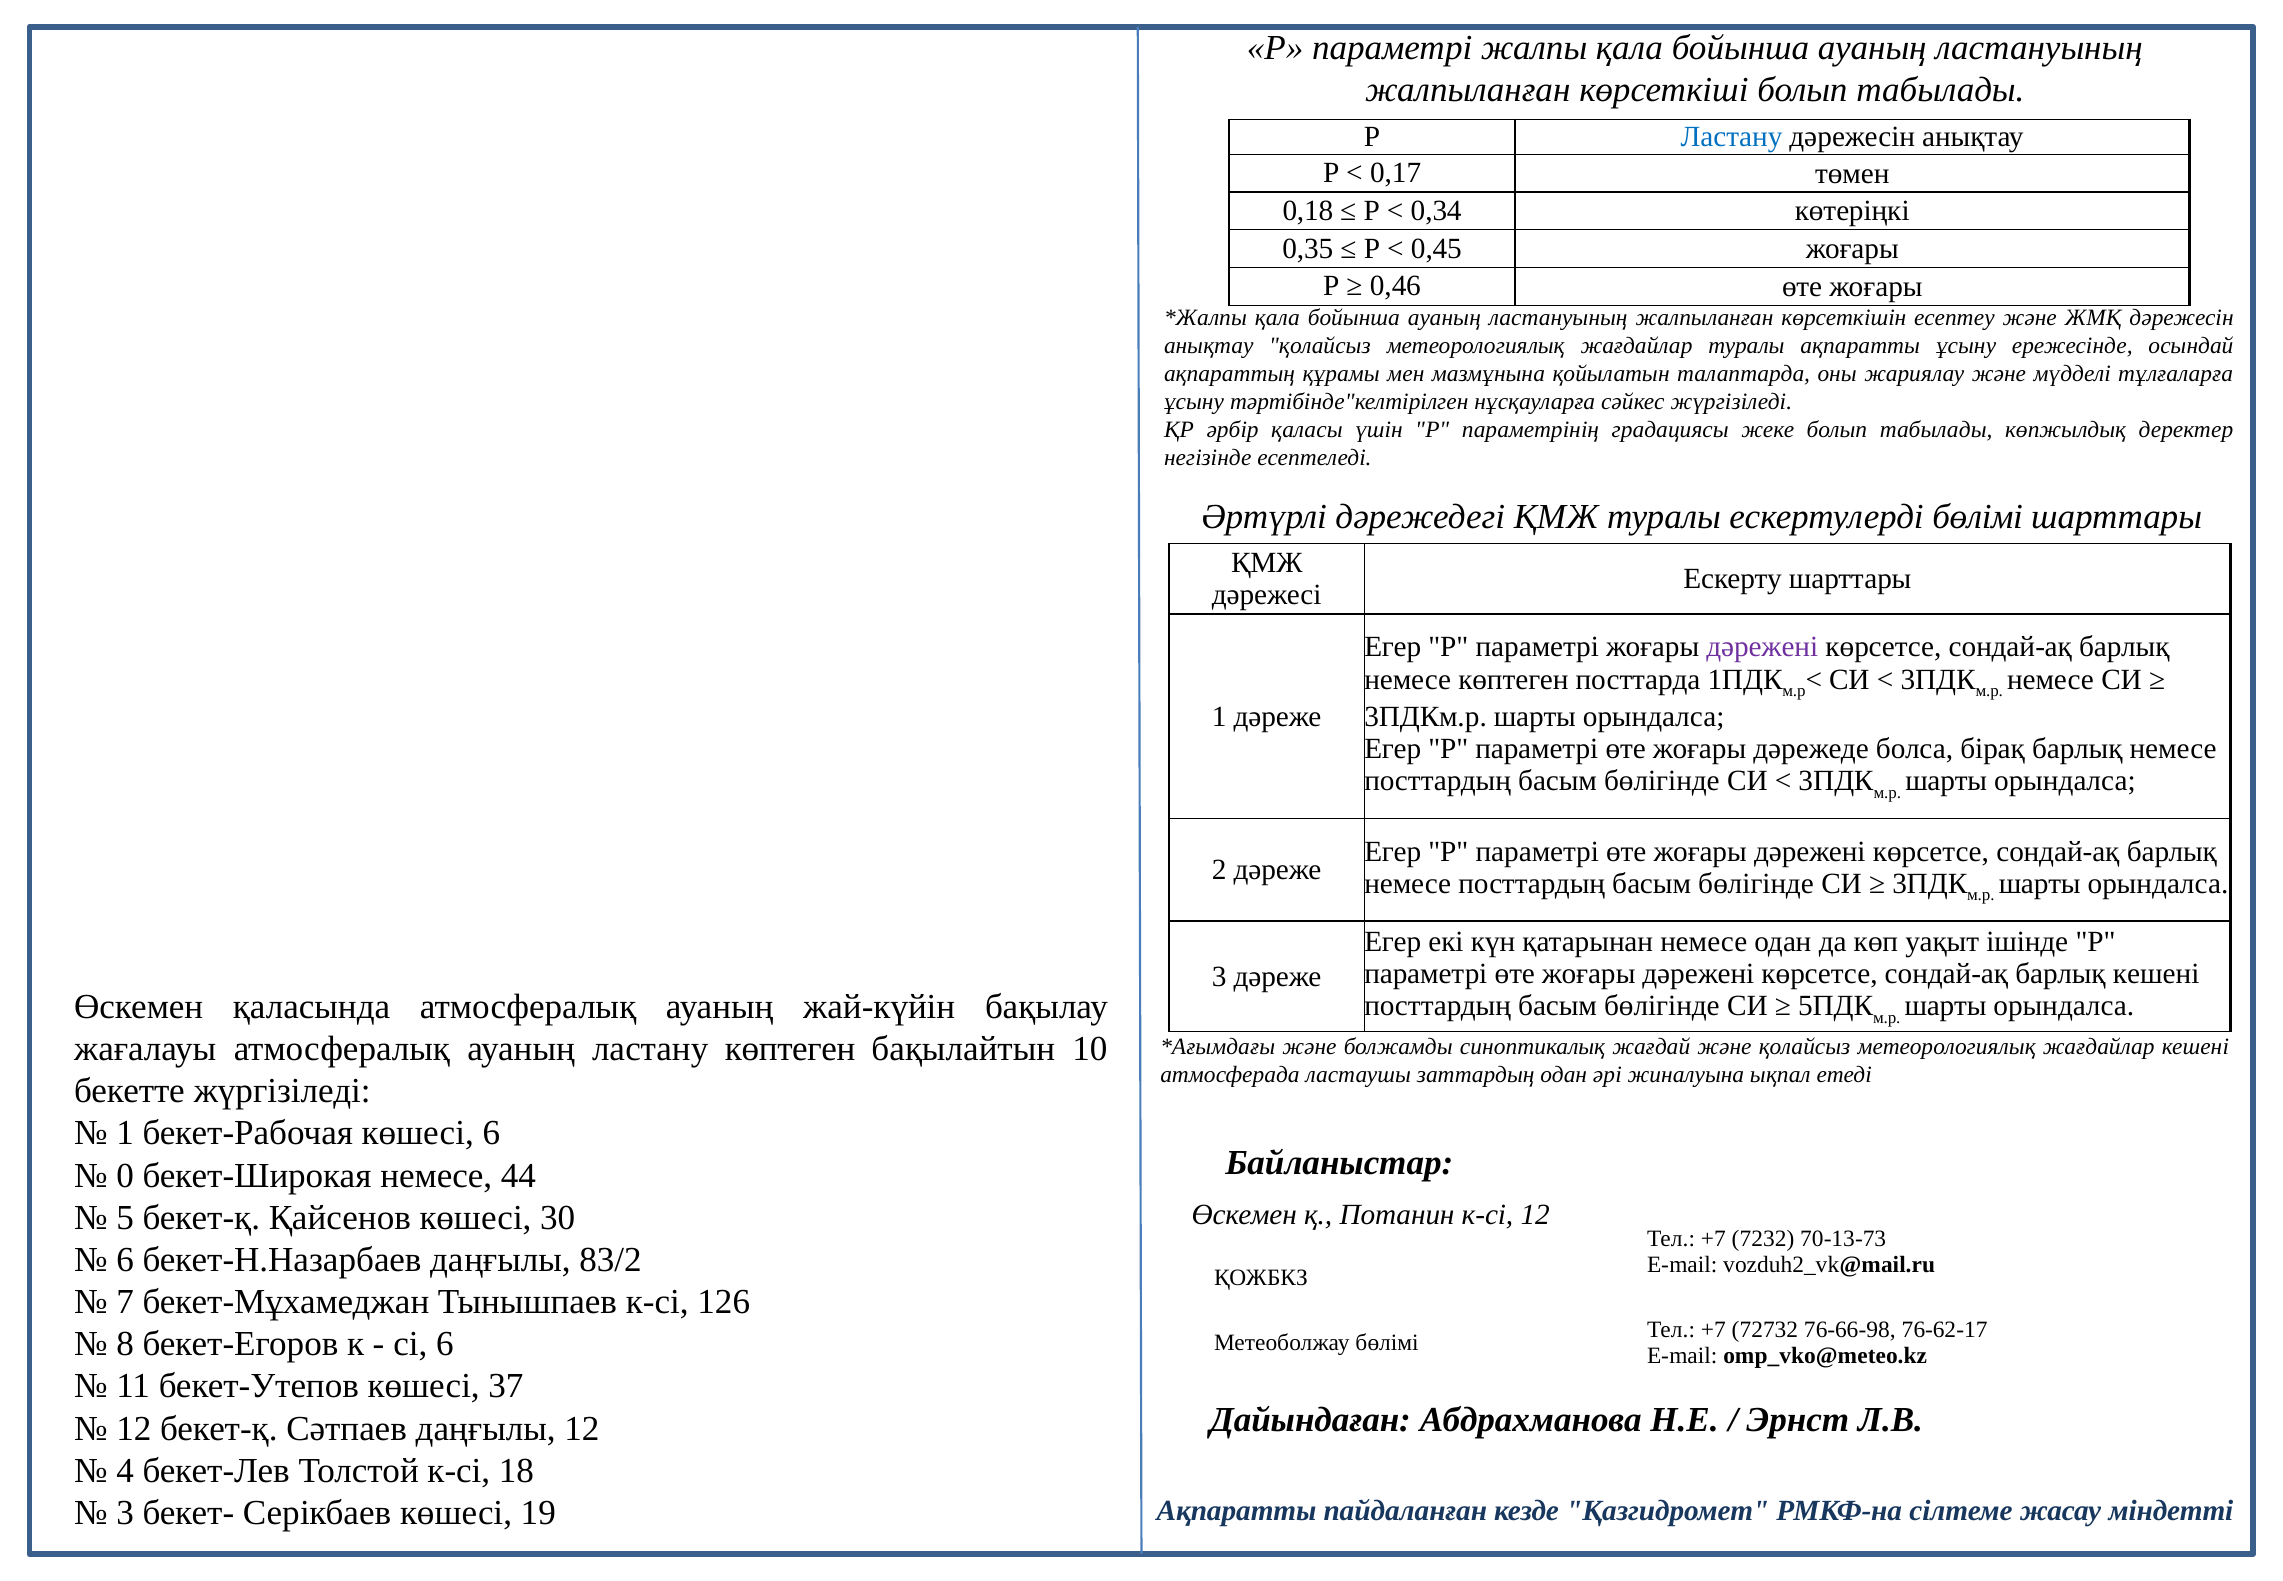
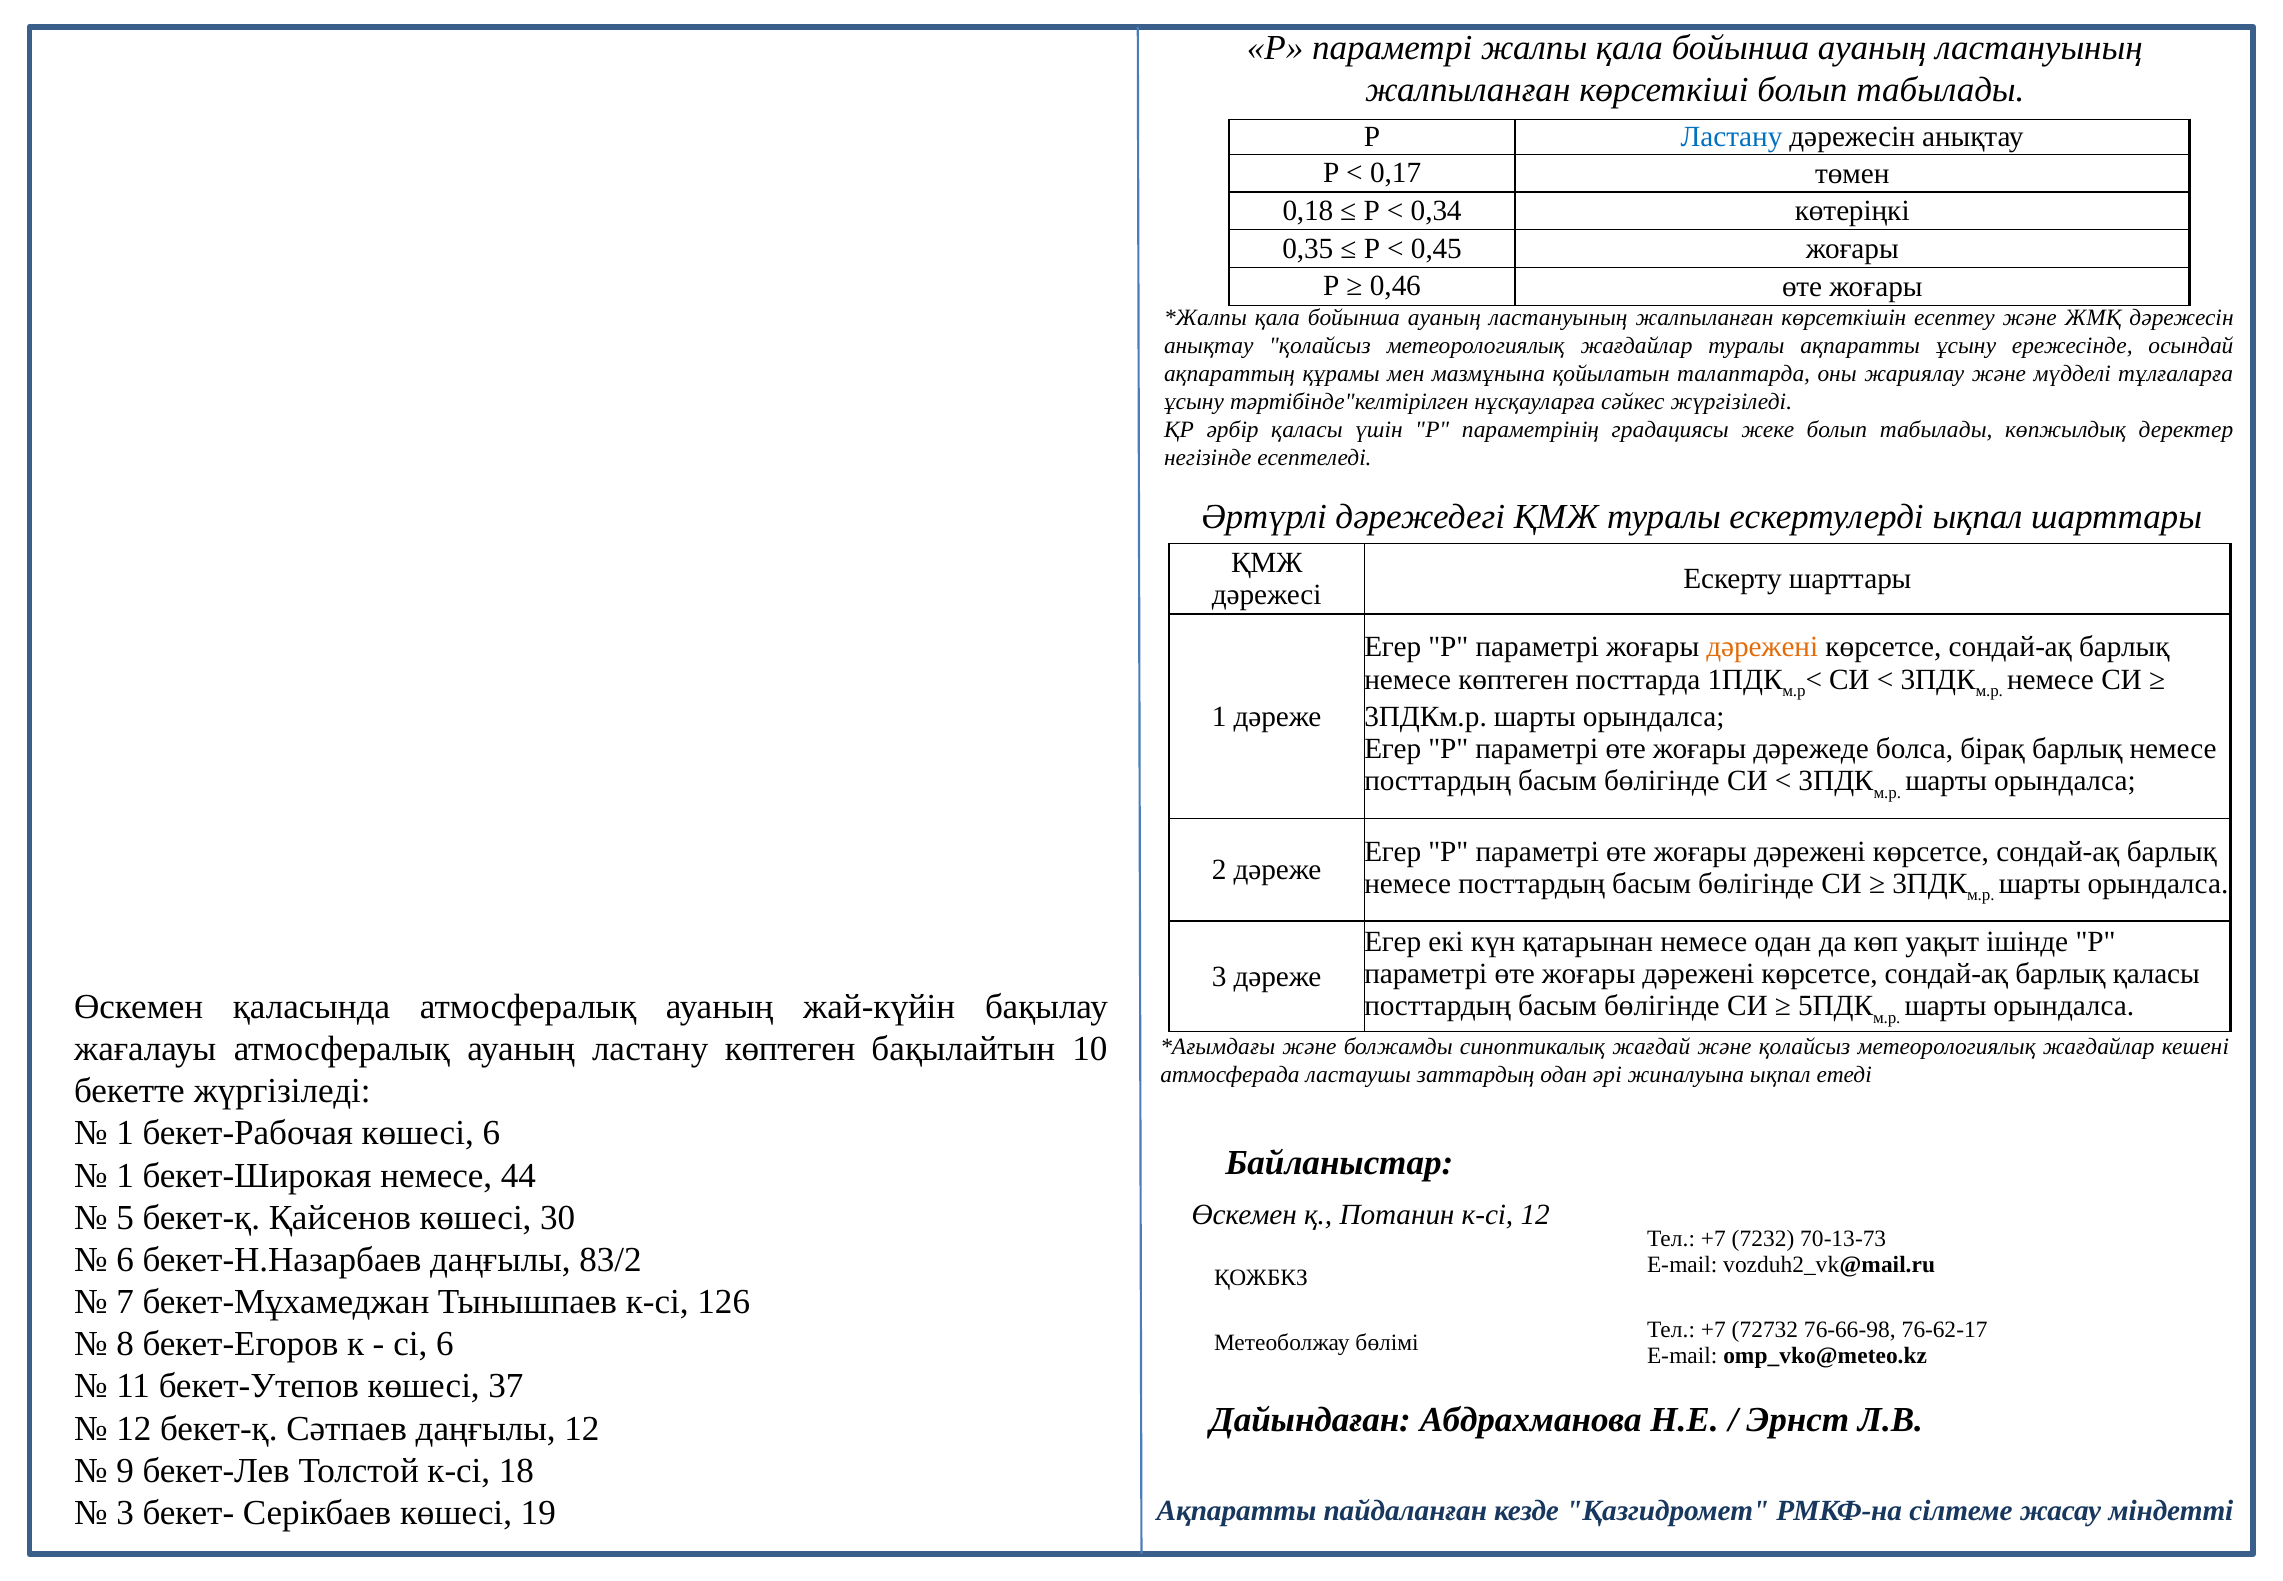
ескертулерді бөлімі: бөлімі -> ықпал (1978, 517)
дәрежені colour: purple -> orange (1762, 647)
барлық кешені: кешені -> қаласы (2156, 974)
0: 0 -> 1 (125, 1175)
4: 4 -> 9 (125, 1470)
